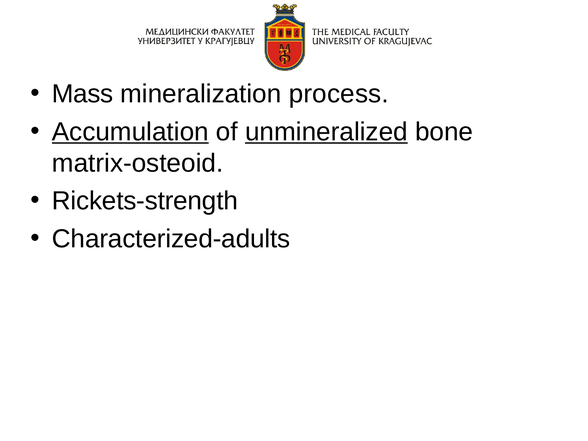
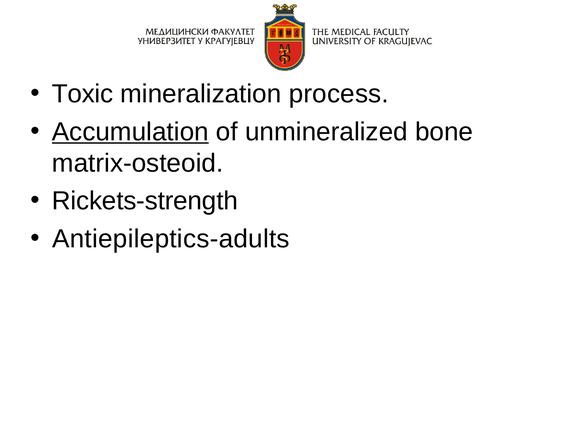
Mass: Mass -> Toxic (83, 94)
unmineralized underline: present -> none (326, 132)
Characterized-adults: Characterized-adults -> Antiepileptics-adults (171, 239)
